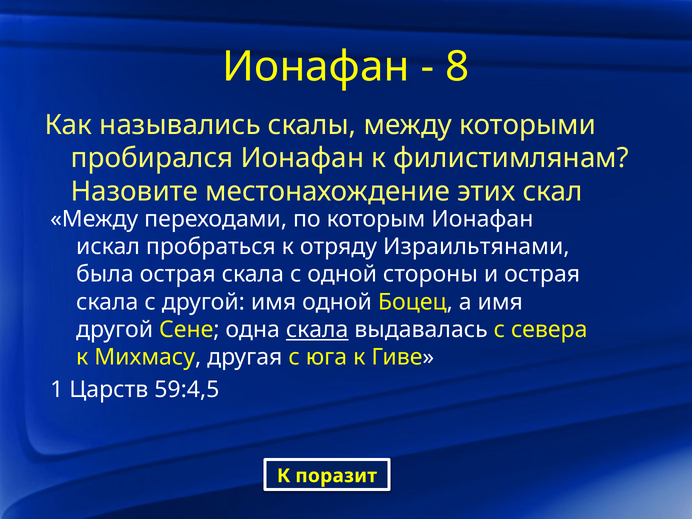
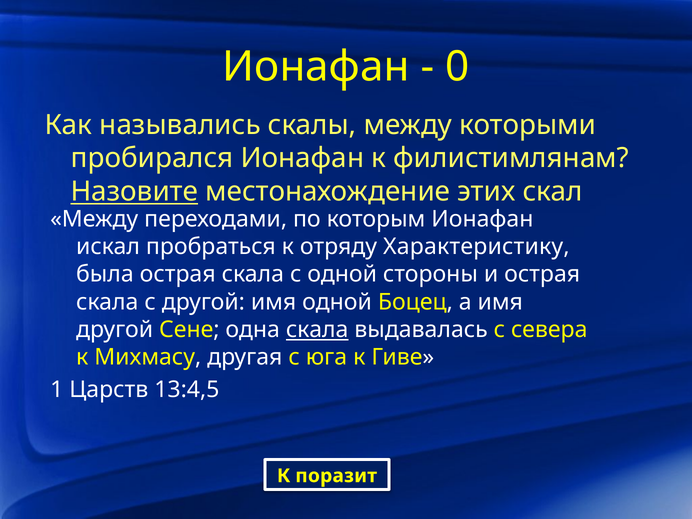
8: 8 -> 0 (457, 67)
Назовите underline: none -> present (134, 192)
Израильтянами: Израильтянами -> Характеристику (476, 247)
59:4,5: 59:4,5 -> 13:4,5 (187, 390)
